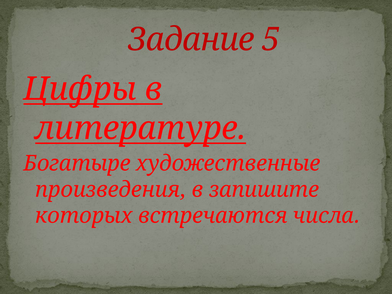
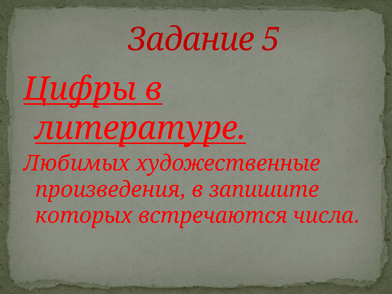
Богатыре: Богатыре -> Любимых (77, 164)
